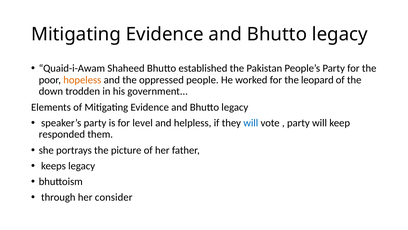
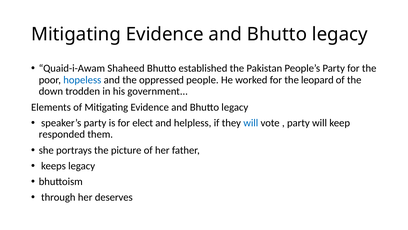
hopeless colour: orange -> blue (82, 80)
level: level -> elect (143, 123)
consider: consider -> deserves (114, 197)
